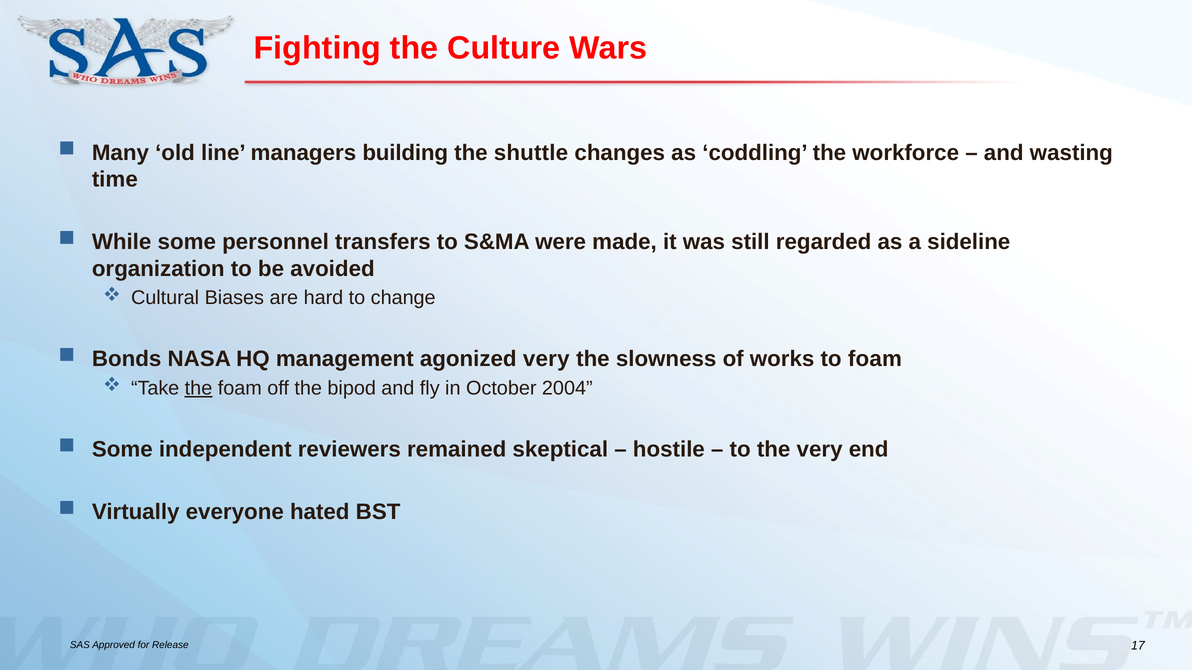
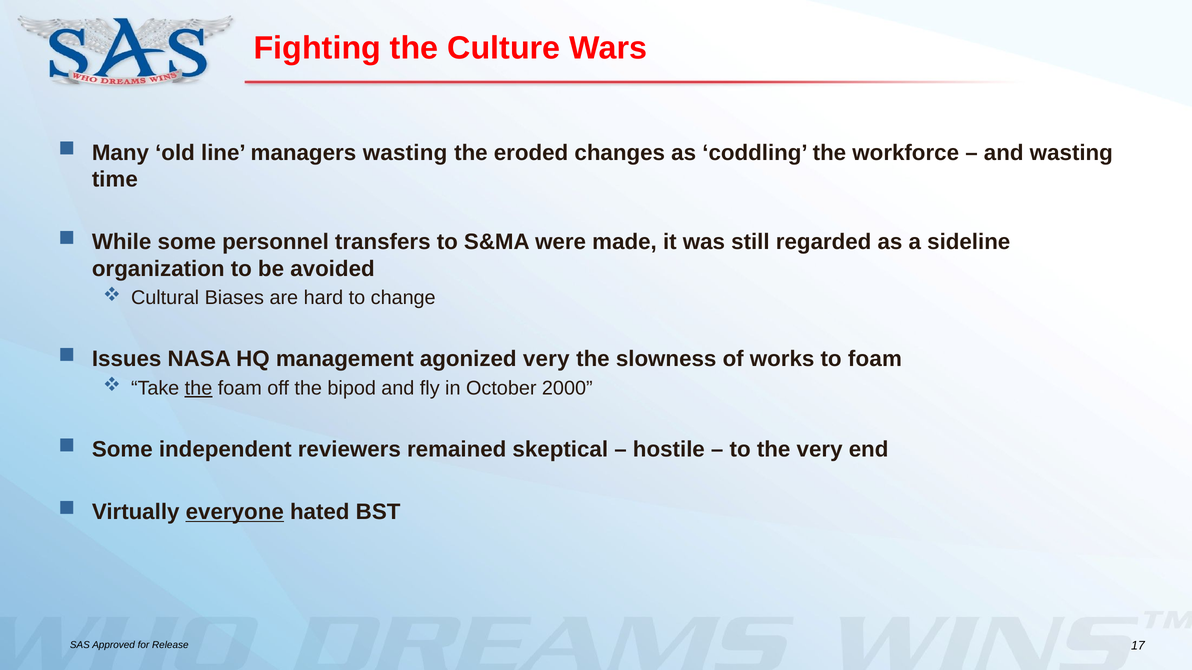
managers building: building -> wasting (405, 153)
shuttle: shuttle -> eroded (531, 153)
Bonds: Bonds -> Issues (127, 359)
2004: 2004 -> 2000 (567, 388)
everyone underline: none -> present (235, 512)
